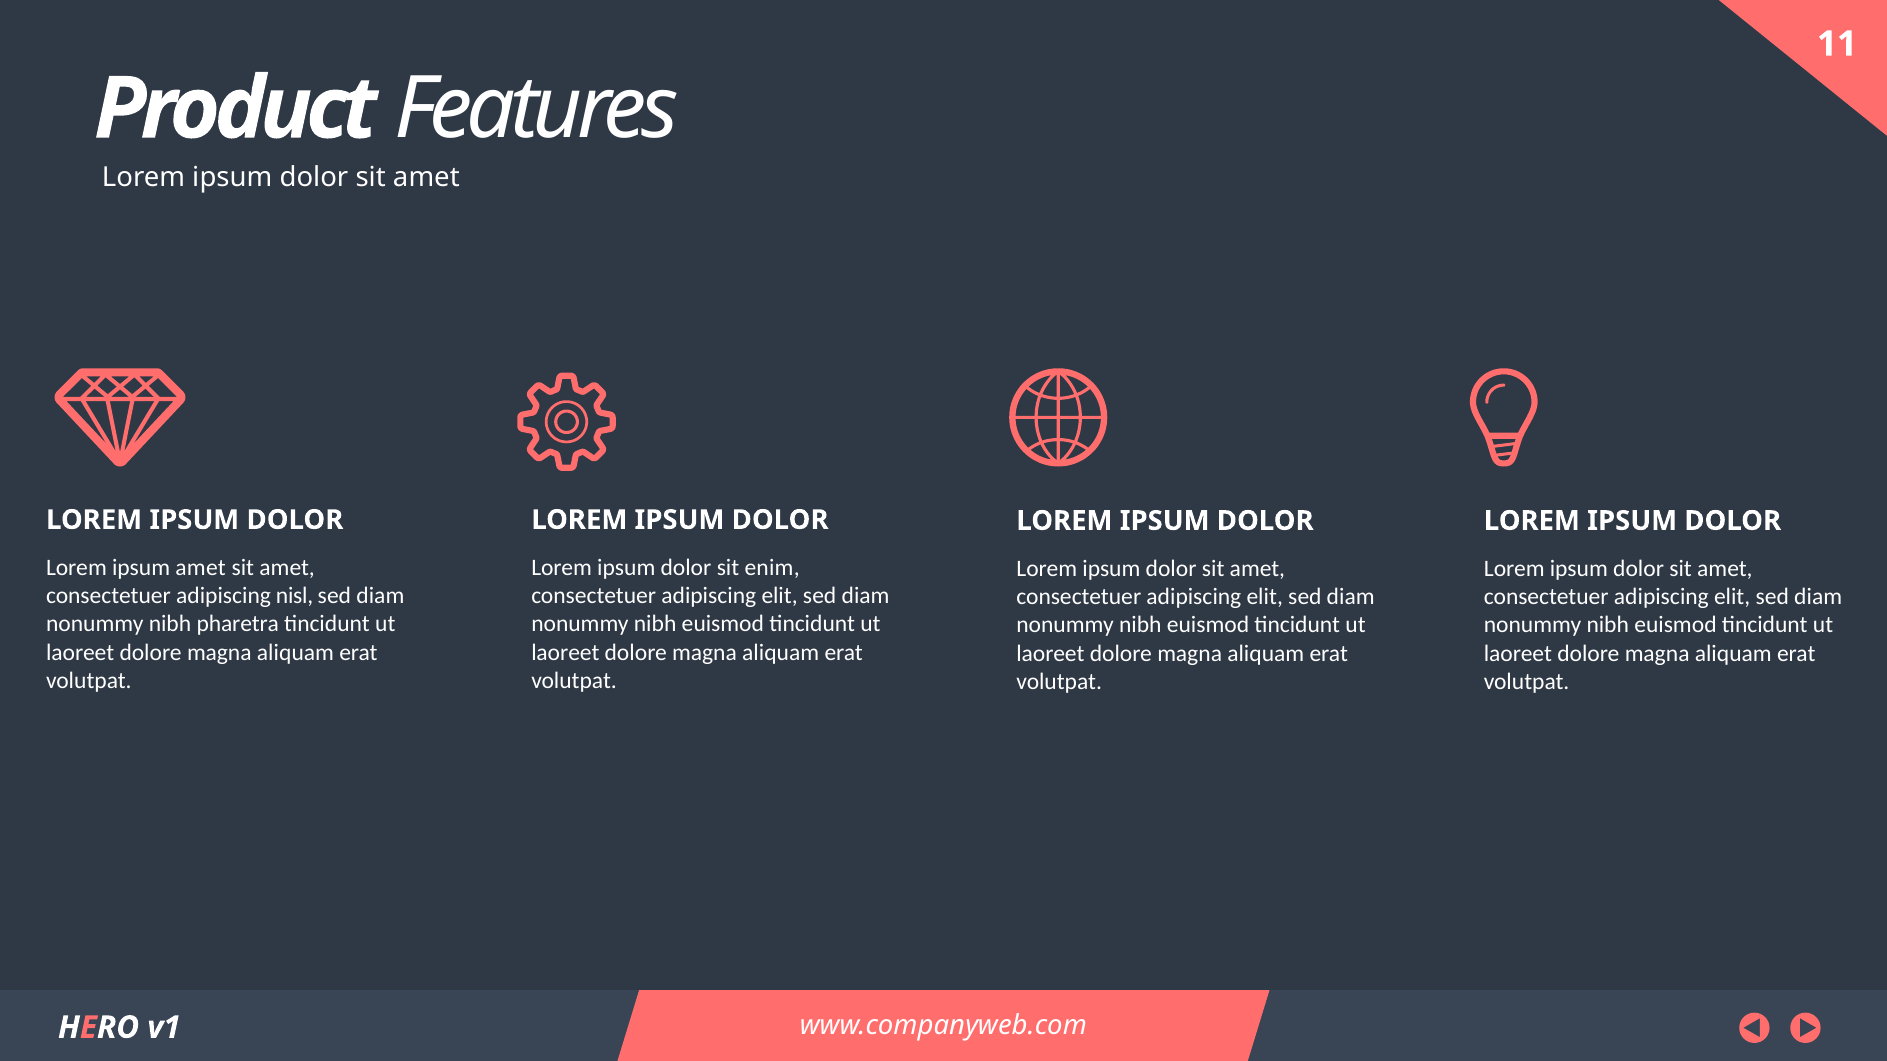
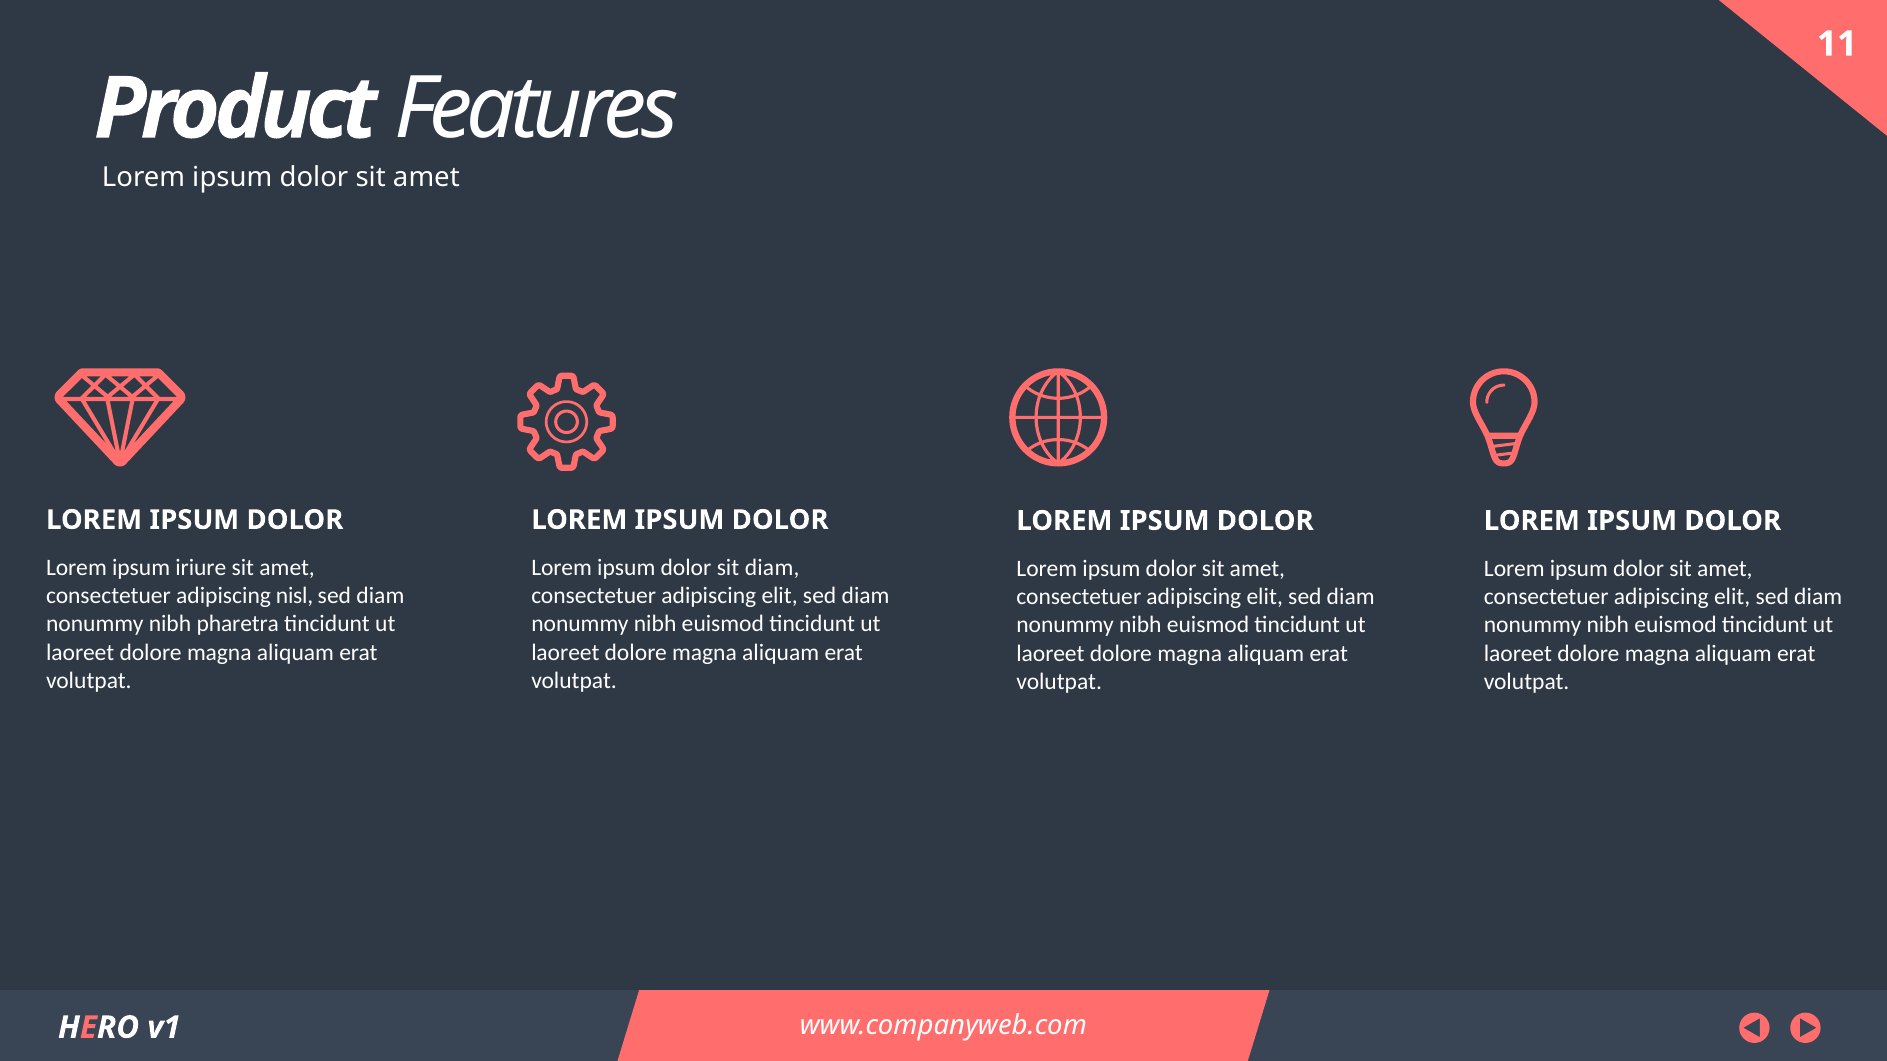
ipsum amet: amet -> iriure (201, 568)
sit enim: enim -> diam (772, 568)
